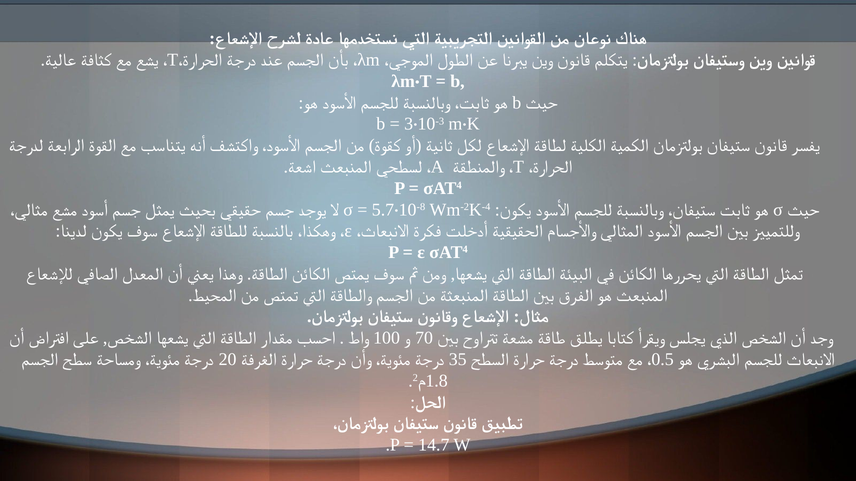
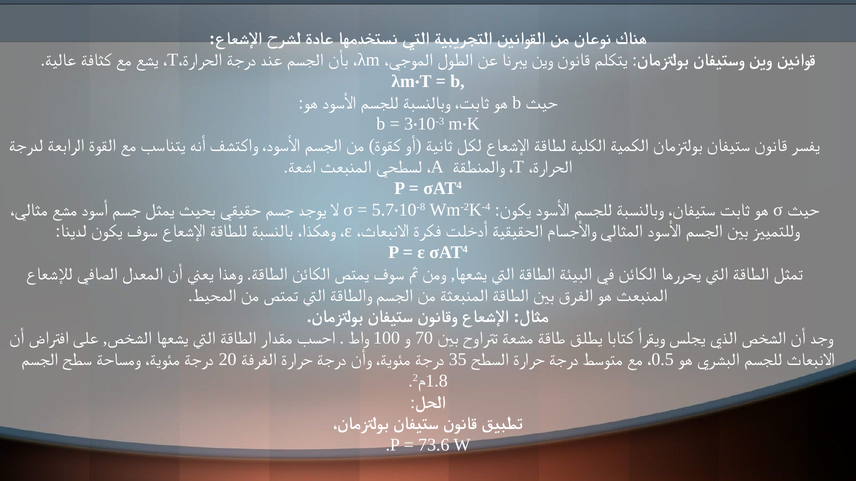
14.7: 14.7 -> 73.6 (434, 445)
